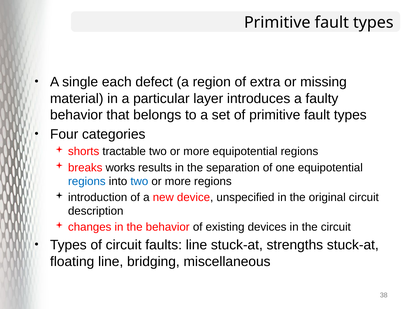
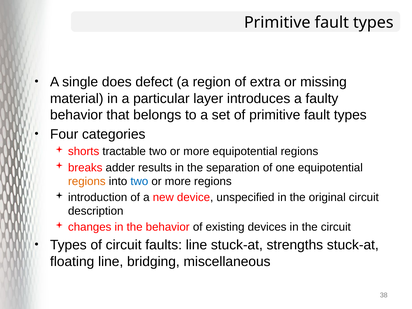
each: each -> does (117, 82)
works: works -> adder (120, 168)
regions colour: blue -> orange (87, 181)
